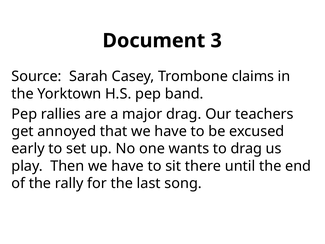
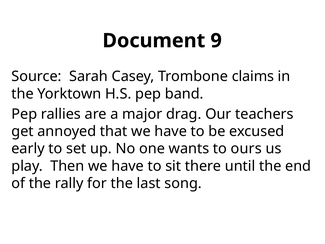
3: 3 -> 9 (216, 41)
to drag: drag -> ours (246, 149)
